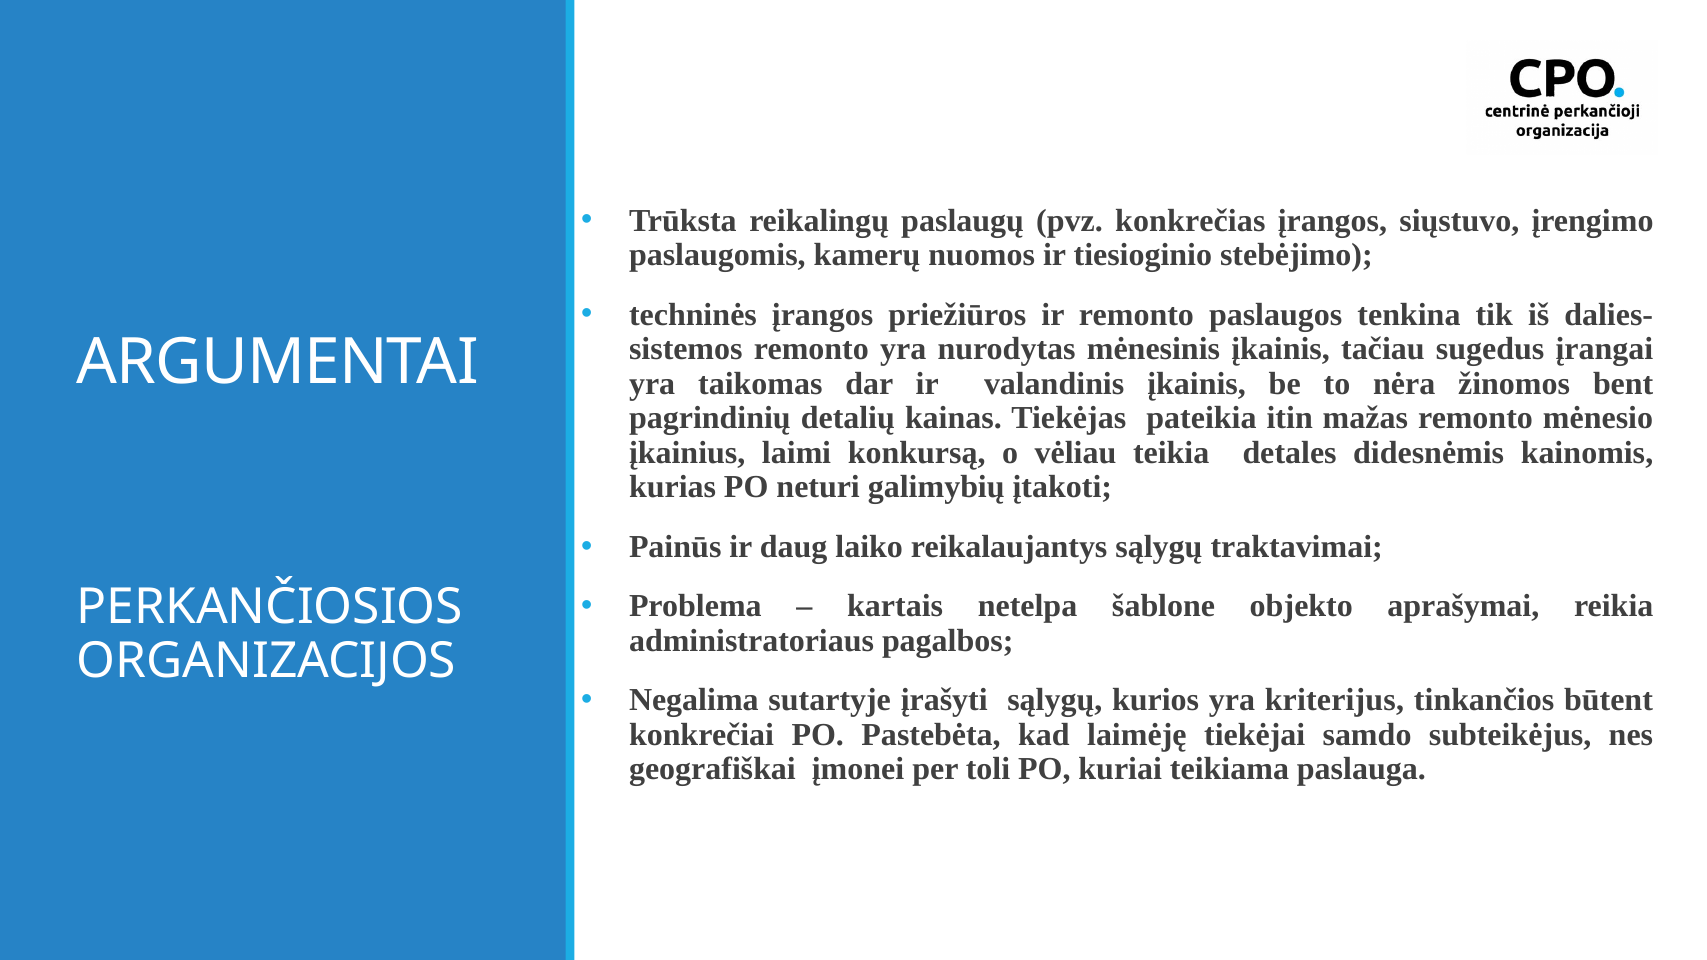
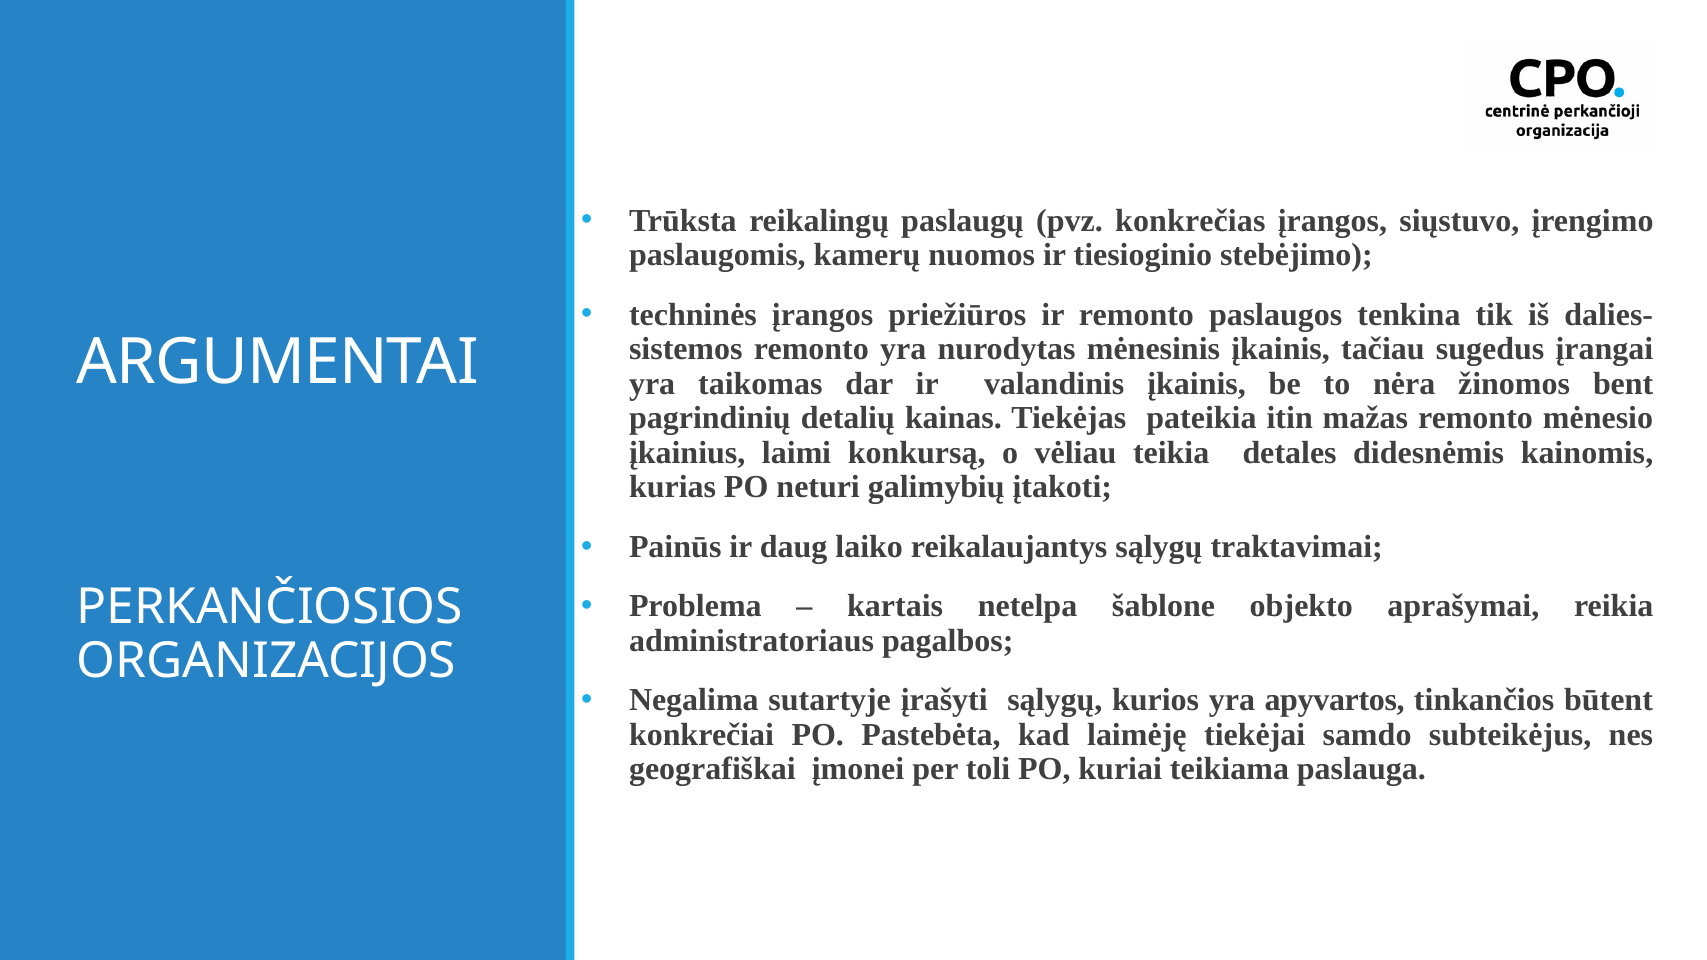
kriterijus: kriterijus -> apyvartos (1335, 700)
